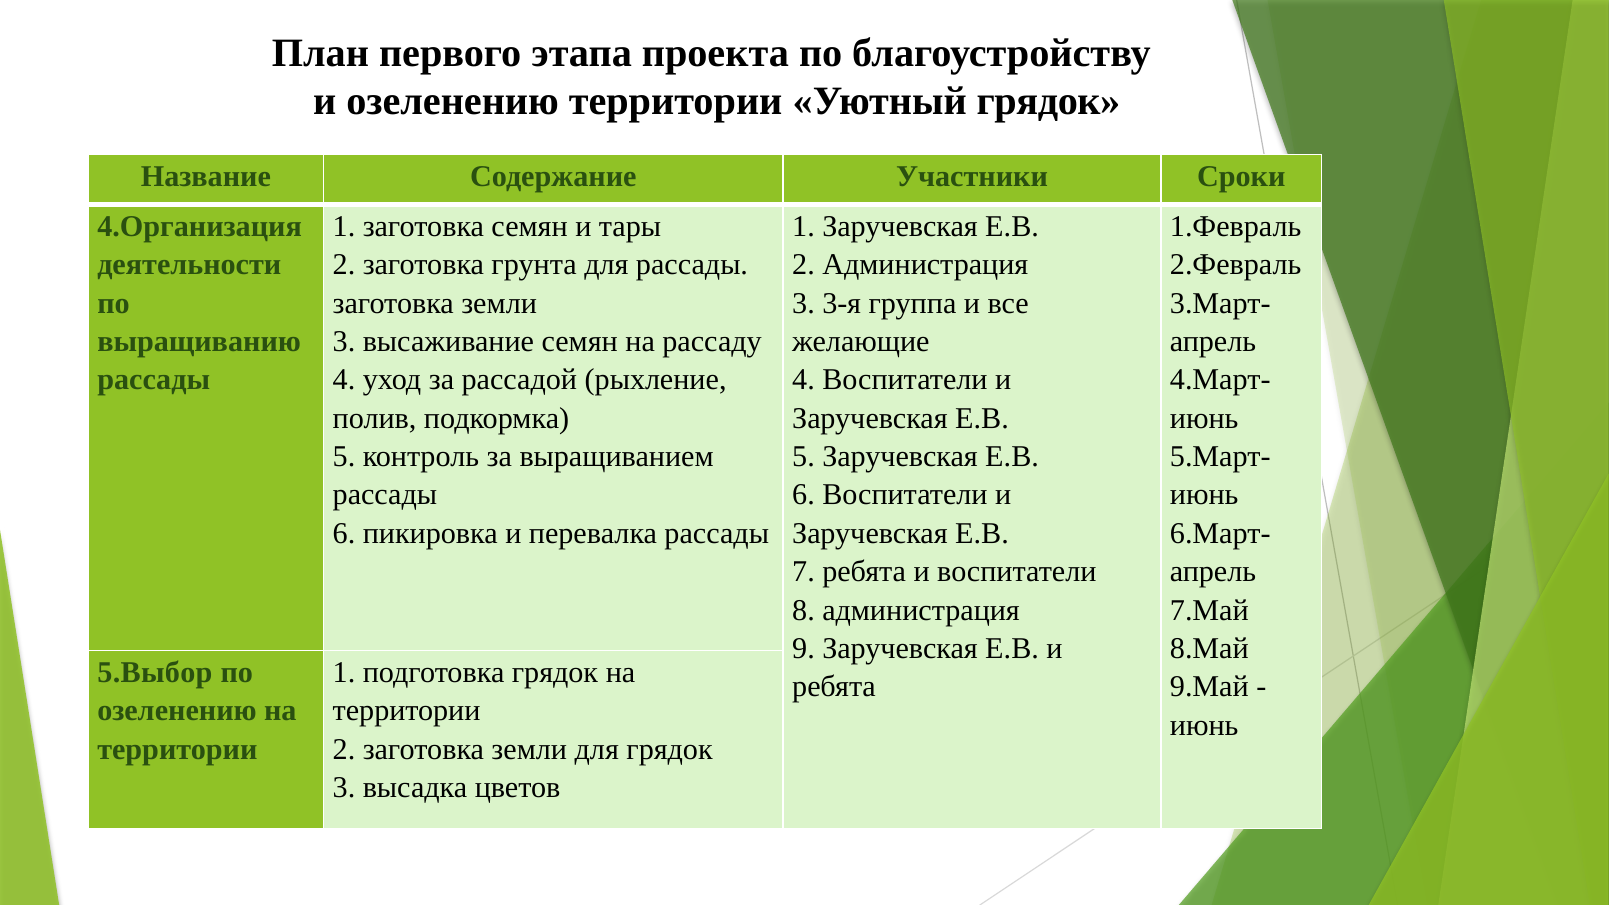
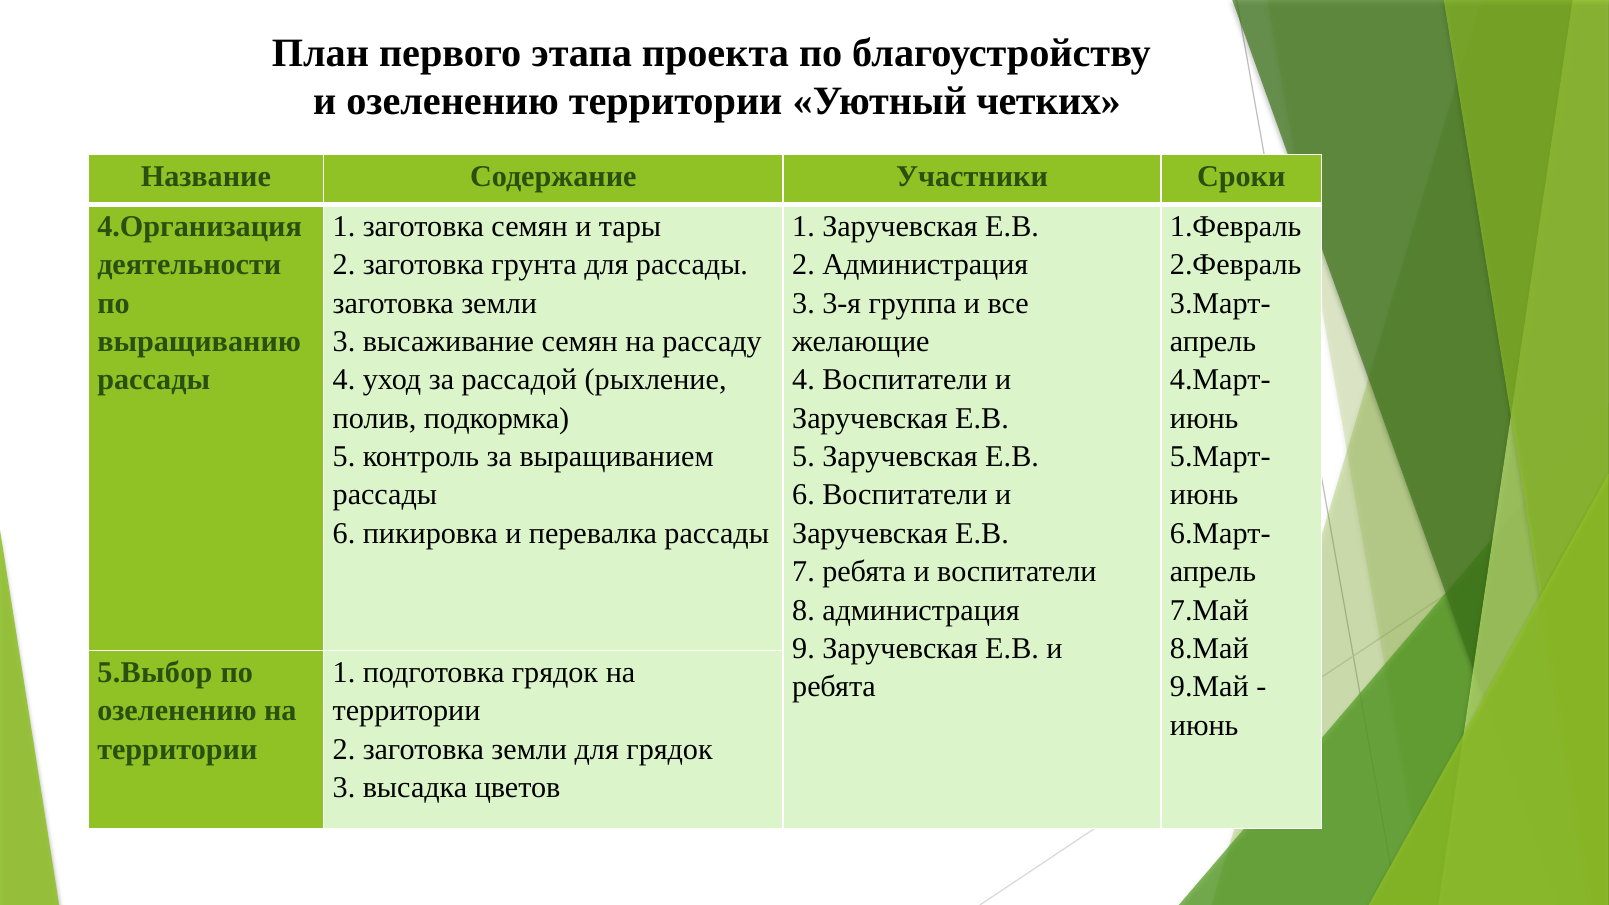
Уютный грядок: грядок -> четких (1048, 101)
